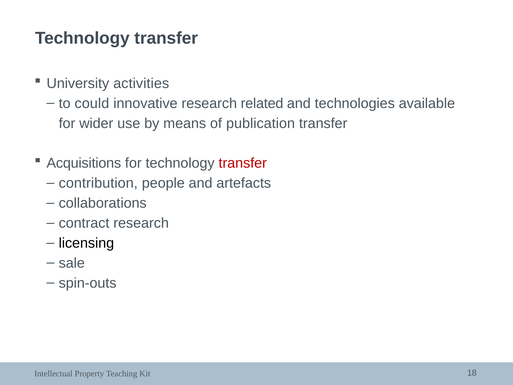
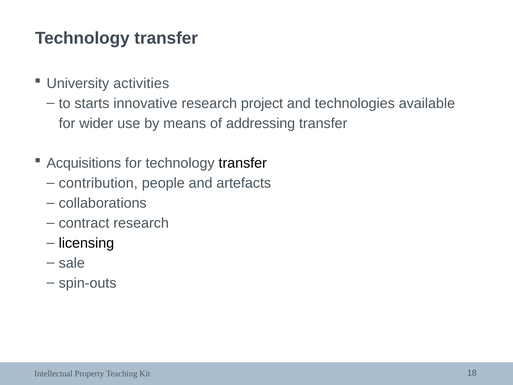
could: could -> starts (92, 103)
related: related -> project (262, 103)
publication: publication -> addressing (261, 123)
transfer colour: red -> black (243, 163)
